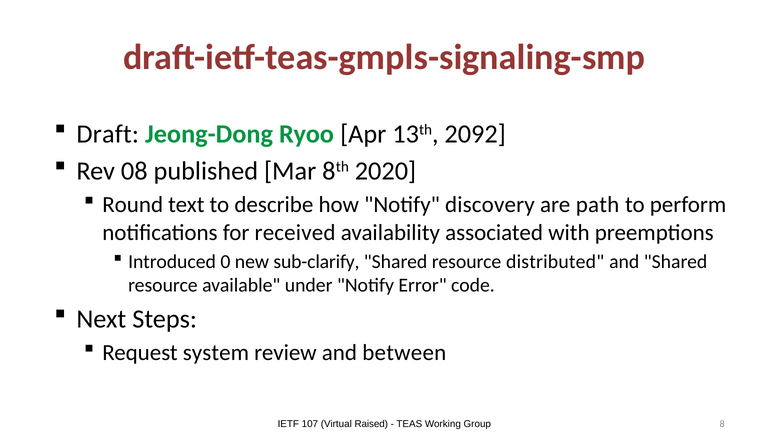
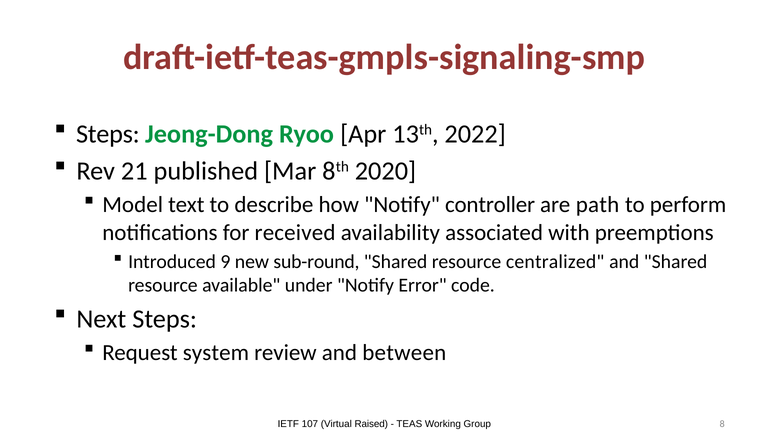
Draft: Draft -> Steps (108, 134)
2092: 2092 -> 2022 (475, 134)
08: 08 -> 21 (134, 171)
Round: Round -> Model (133, 205)
discovery: discovery -> controller (490, 205)
0: 0 -> 9 (225, 262)
sub-clarify: sub-clarify -> sub-round (316, 262)
distributed: distributed -> centralized (555, 262)
